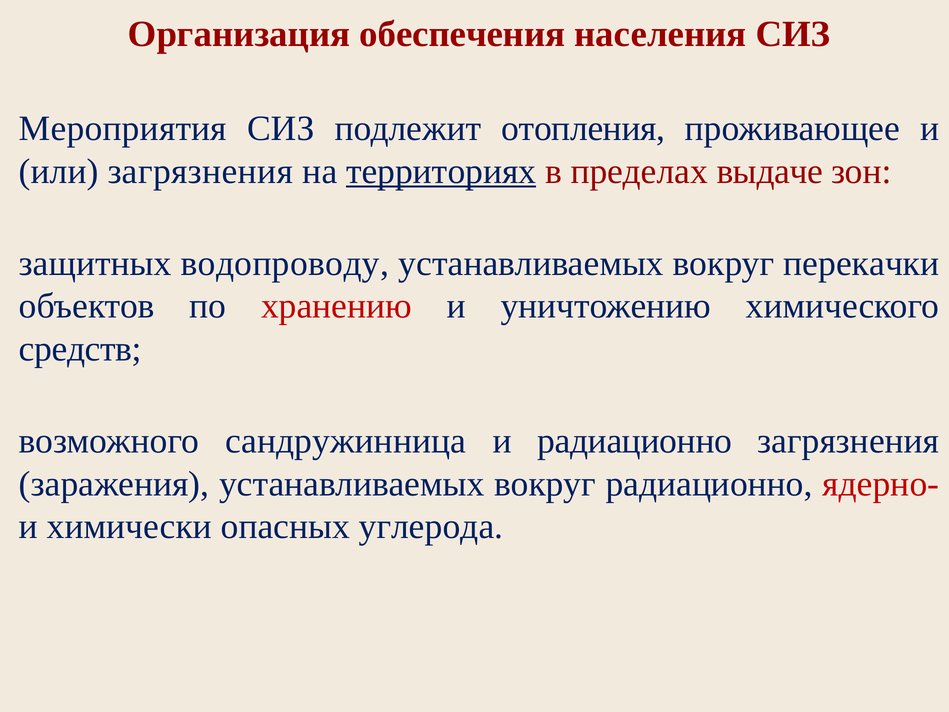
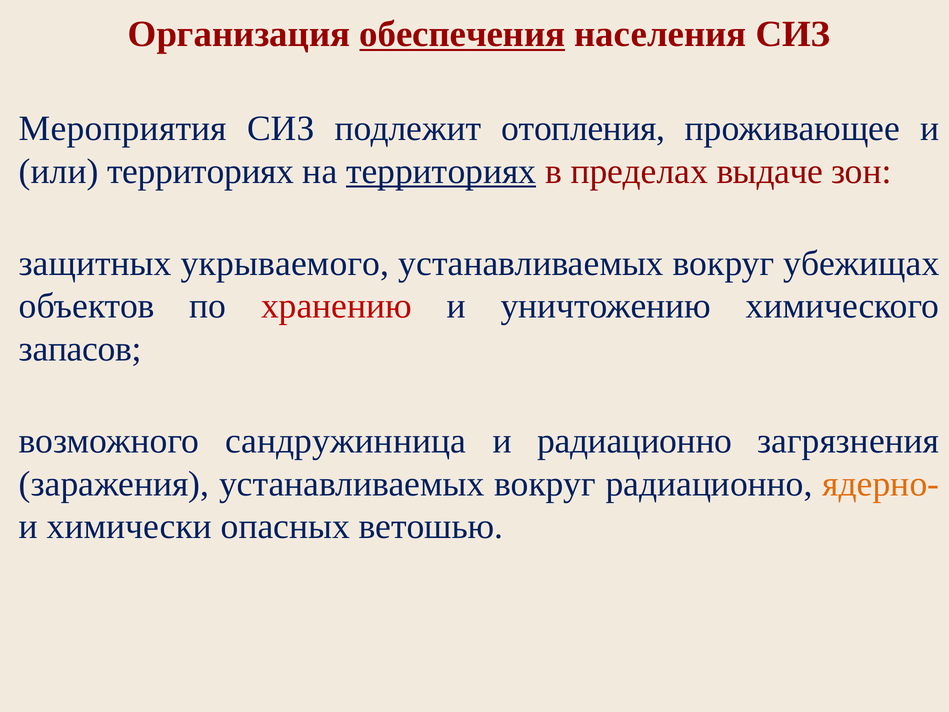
обеспечения underline: none -> present (462, 34)
или загрязнения: загрязнения -> территориях (201, 171)
водопроводу: водопроводу -> укрываемого (285, 263)
перекачки: перекачки -> убежищах (861, 263)
средств: средств -> запасов (80, 349)
ядерно- colour: red -> orange (881, 484)
углерода: углерода -> ветошью (431, 526)
